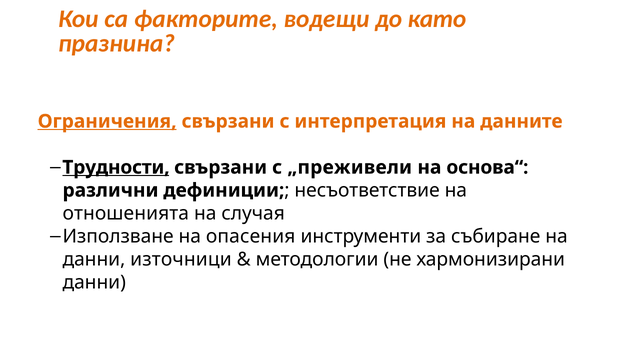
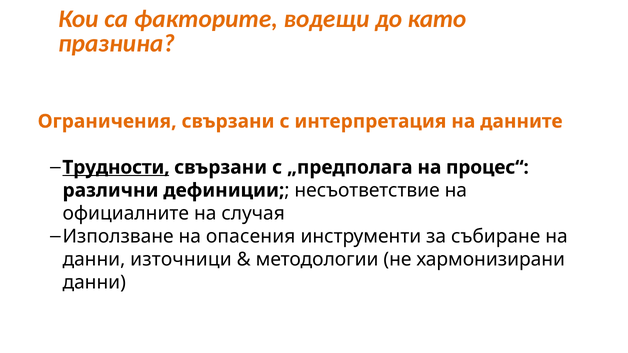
Ограничения underline: present -> none (107, 121)
„преживели: „преживели -> „предполага (350, 167)
основа“: основа“ -> процес“ (487, 167)
отношенията: отношенията -> официалните (126, 214)
